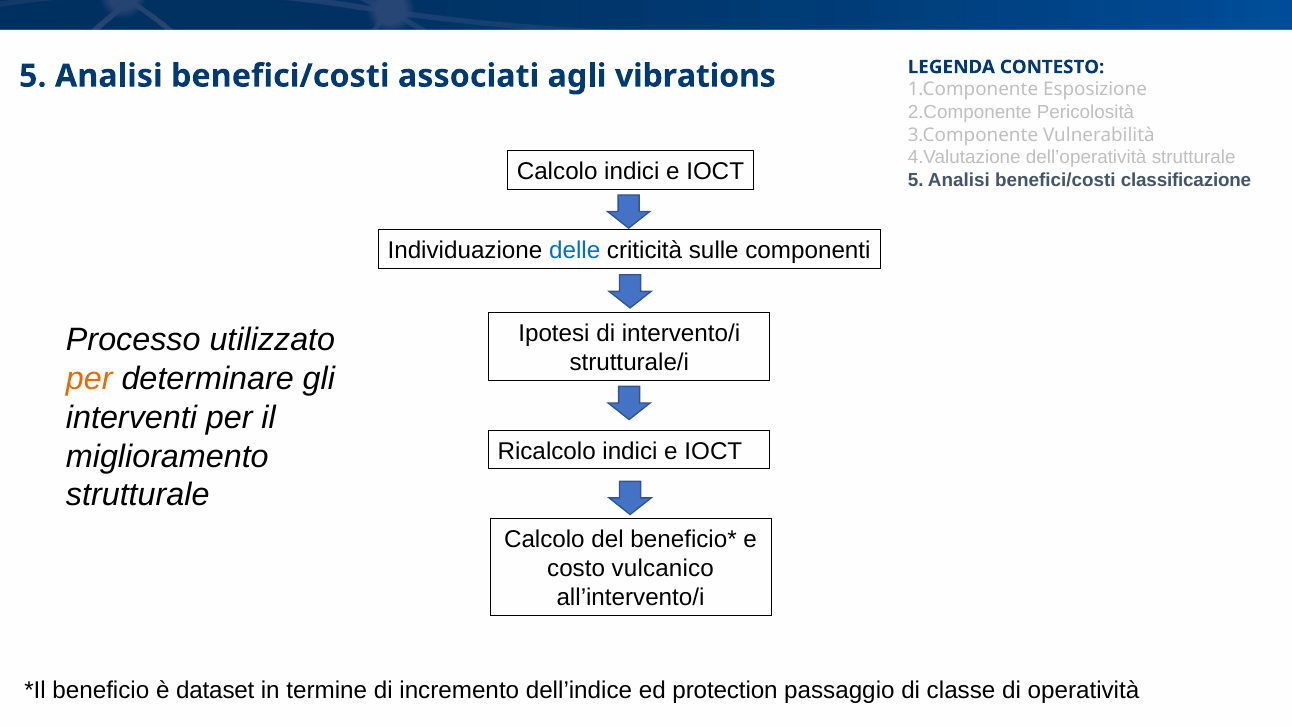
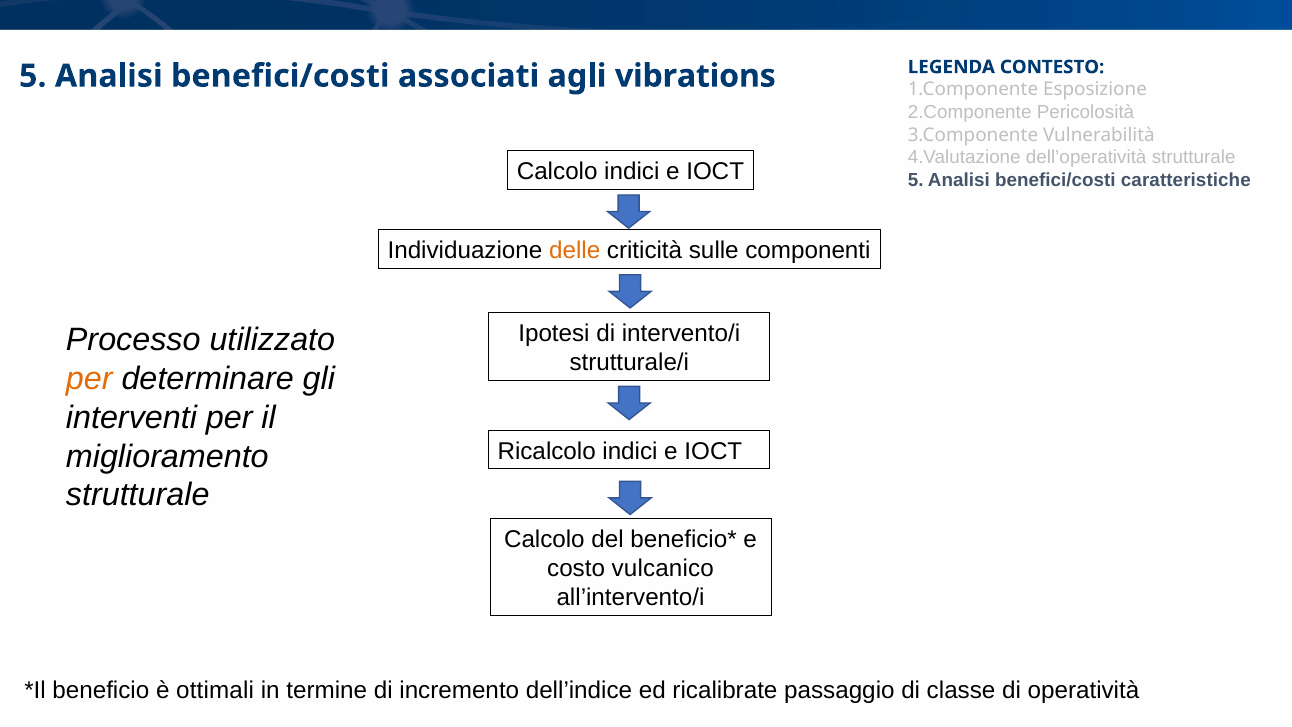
classificazione: classificazione -> caratteristiche (1186, 180)
delle colour: blue -> orange (575, 251)
dataset: dataset -> ottimali (215, 690)
protection: protection -> ricalibrate (725, 690)
